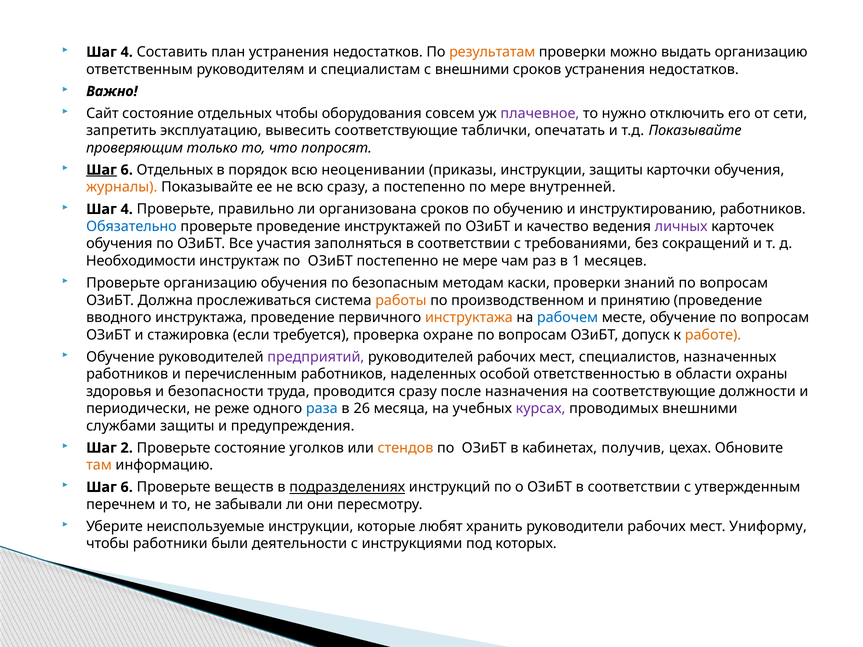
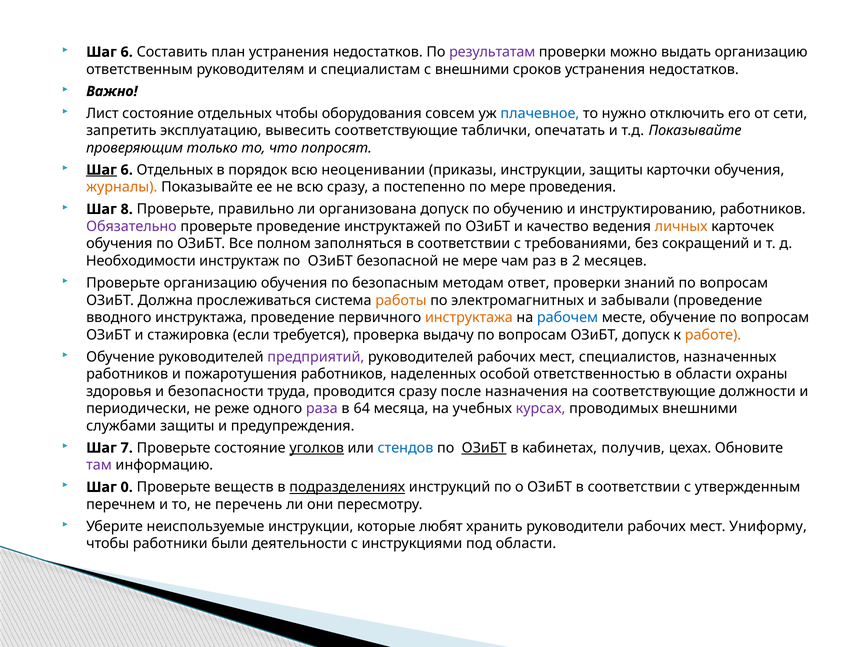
4: 4 -> 6 (127, 52)
результатам colour: orange -> purple (492, 52)
Сайт: Сайт -> Лист (102, 113)
плачевное colour: purple -> blue (540, 113)
внутренней: внутренней -> проведения (573, 187)
4: 4 -> 8 (127, 209)
организована сроков: сроков -> допуск (445, 209)
Обязательно colour: blue -> purple (131, 227)
личных colour: purple -> orange (681, 227)
участия: участия -> полном (284, 244)
ОЗиБТ постепенно: постепенно -> безопасной (397, 261)
1: 1 -> 2 (576, 261)
каски: каски -> ответ (529, 283)
производственном: производственном -> электромагнитных (518, 300)
принятию: принятию -> забывали (635, 300)
охране: охране -> выдачу (448, 335)
перечисленным: перечисленным -> пожаротушения (241, 374)
раза colour: blue -> purple (322, 409)
26: 26 -> 64 (362, 409)
2: 2 -> 7 (127, 448)
уголков underline: none -> present (317, 448)
стендов colour: orange -> blue (405, 448)
ОЗиБТ underline: none -> present (484, 448)
там colour: orange -> purple (99, 465)
6: 6 -> 0 (127, 487)
забывали: забывали -> перечень (249, 505)
под которых: которых -> области (526, 544)
